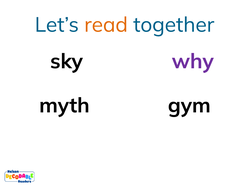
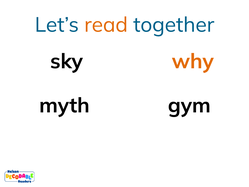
why colour: purple -> orange (193, 61)
